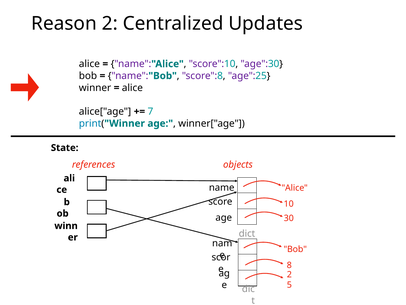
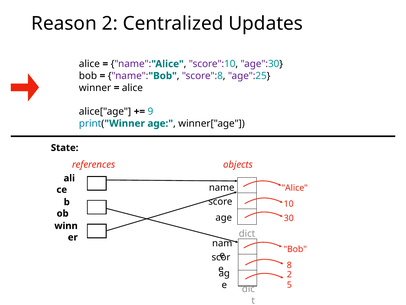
7: 7 -> 9 (150, 111)
